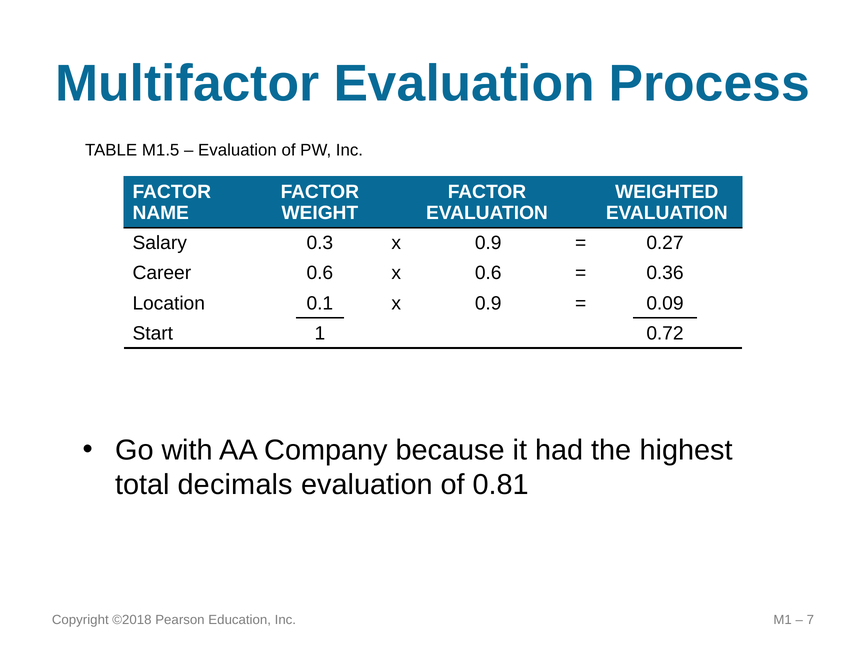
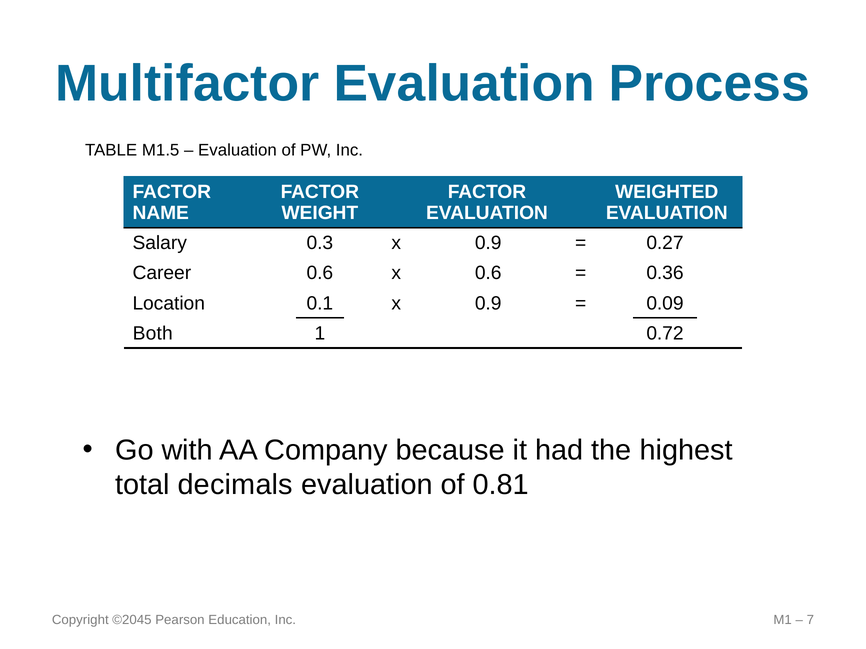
Start: Start -> Both (153, 333)
©2018: ©2018 -> ©2045 (132, 620)
